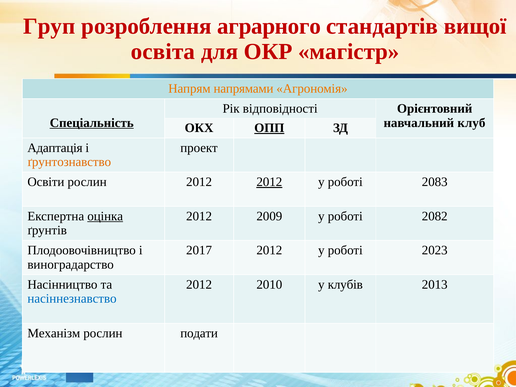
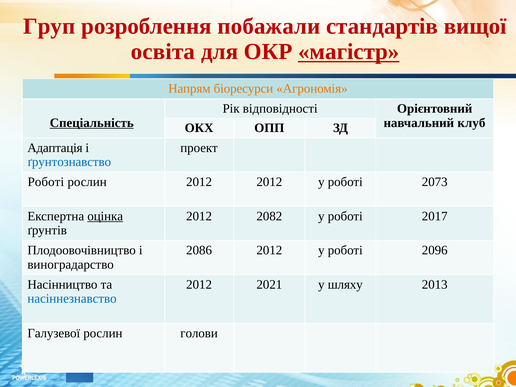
аграрного: аграрного -> побажали (269, 26)
магістр underline: none -> present (349, 52)
напрямами: напрямами -> біоресурси (243, 89)
ОПП underline: present -> none (269, 128)
ґрунтознавство colour: orange -> blue (69, 162)
Освіти: Освіти -> Роботі (46, 182)
2012 underline: present -> none (269, 182)
2083: 2083 -> 2073 (435, 182)
2009: 2009 -> 2082 (269, 216)
2082: 2082 -> 2017 (435, 216)
2017: 2017 -> 2086 (199, 250)
2023: 2023 -> 2096 (435, 250)
2010: 2010 -> 2021 (269, 284)
клубів: клубів -> шляху (345, 284)
Механізм: Механізм -> Галузевої (54, 333)
подати: подати -> голови (199, 333)
